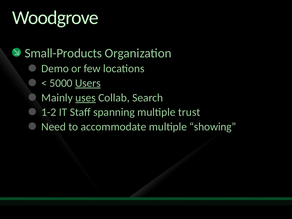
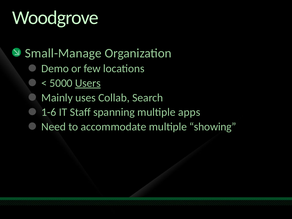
Small-Products: Small-Products -> Small-Manage (63, 53)
uses underline: present -> none (86, 98)
1-2: 1-2 -> 1-6 (49, 112)
trust: trust -> apps (189, 112)
